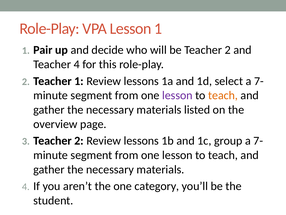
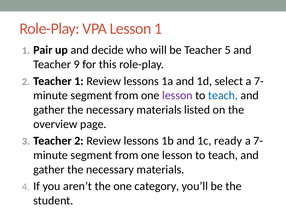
be Teacher 2: 2 -> 5 (228, 50)
Teacher 4: 4 -> 9 (77, 64)
teach colour: orange -> blue (223, 95)
group: group -> ready (228, 140)
